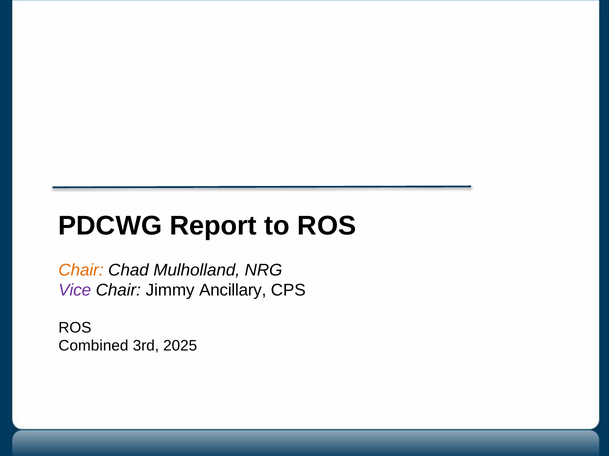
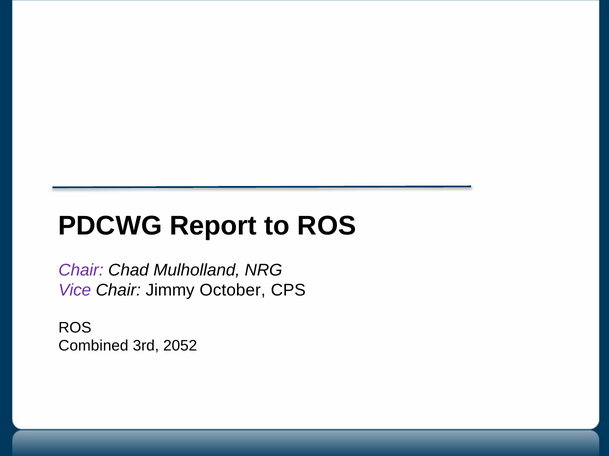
Chair colour: orange -> purple (81, 270)
Ancillary: Ancillary -> October (233, 291)
2025: 2025 -> 2052 (180, 346)
